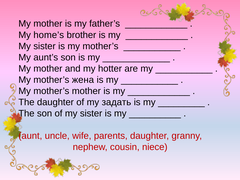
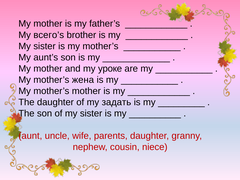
home’s: home’s -> всего’s (49, 35)
hotter: hotter -> уроке (110, 69)
